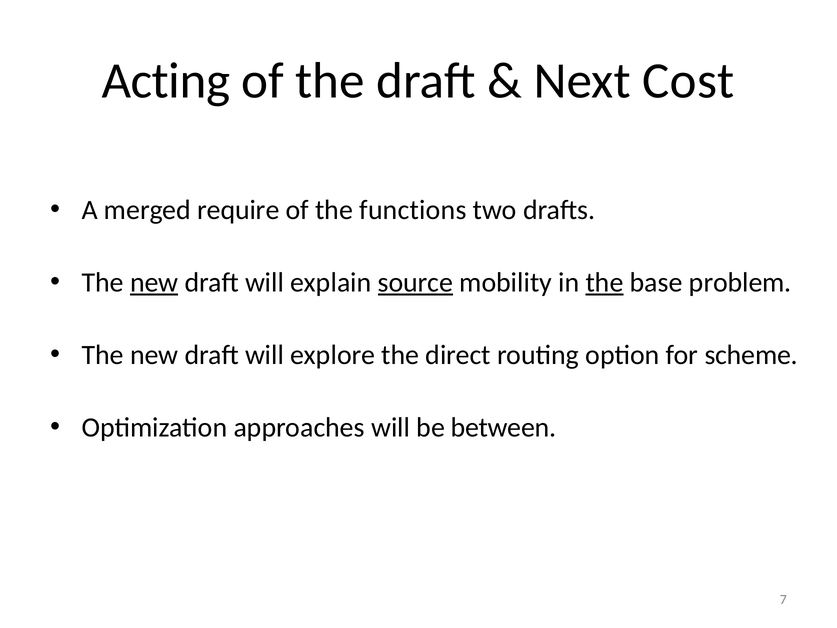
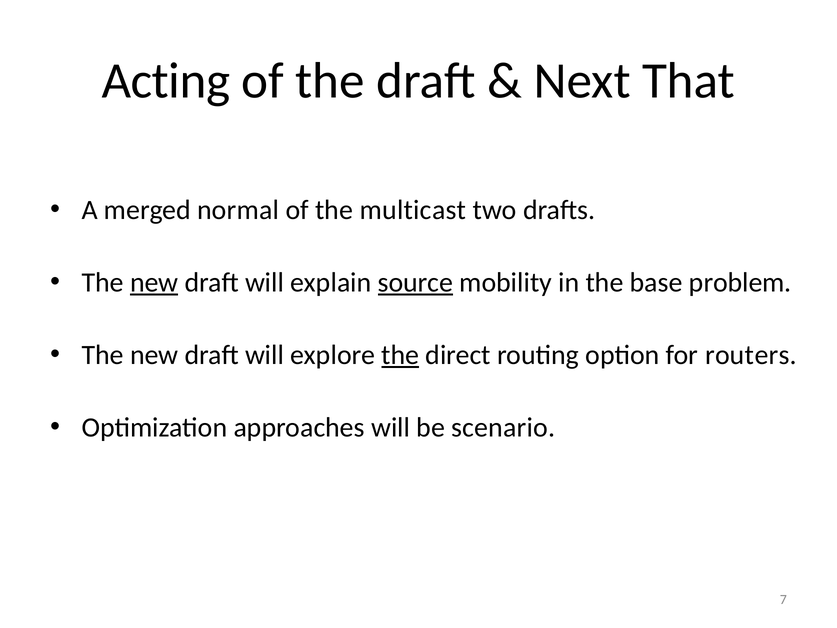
Cost: Cost -> That (689, 81)
require: require -> normal (238, 210)
functions: functions -> multicast (413, 210)
the underline: present -> none (605, 282)
the underline: none -> present (400, 355)
scheme: scheme -> routers (751, 355)
between: between -> scenario (503, 427)
